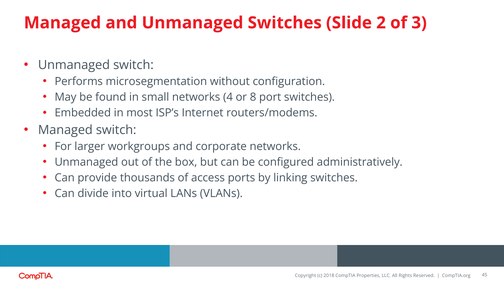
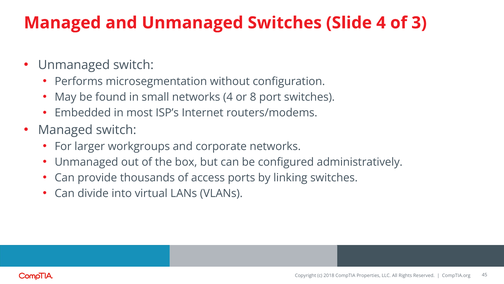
Slide 2: 2 -> 4 (381, 23)
